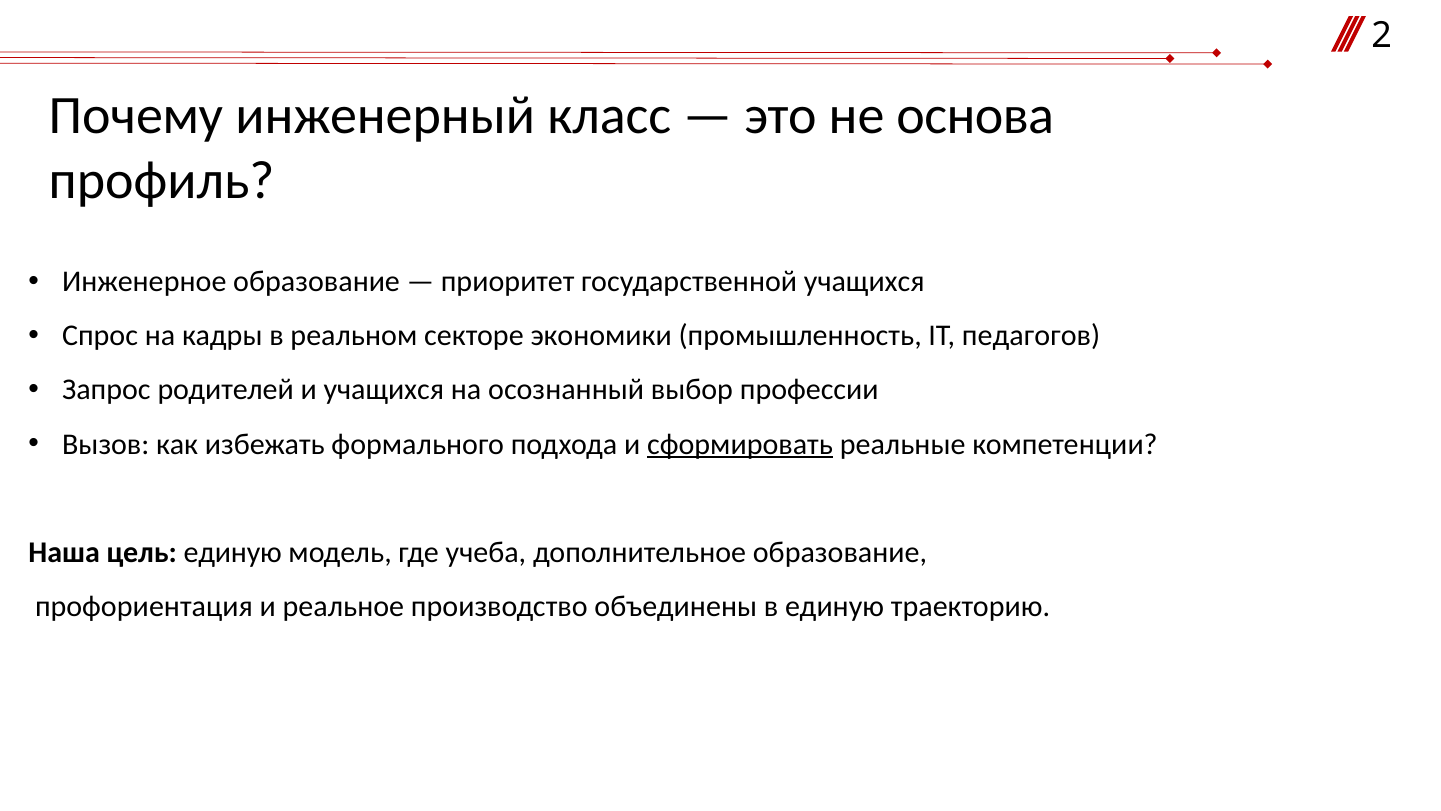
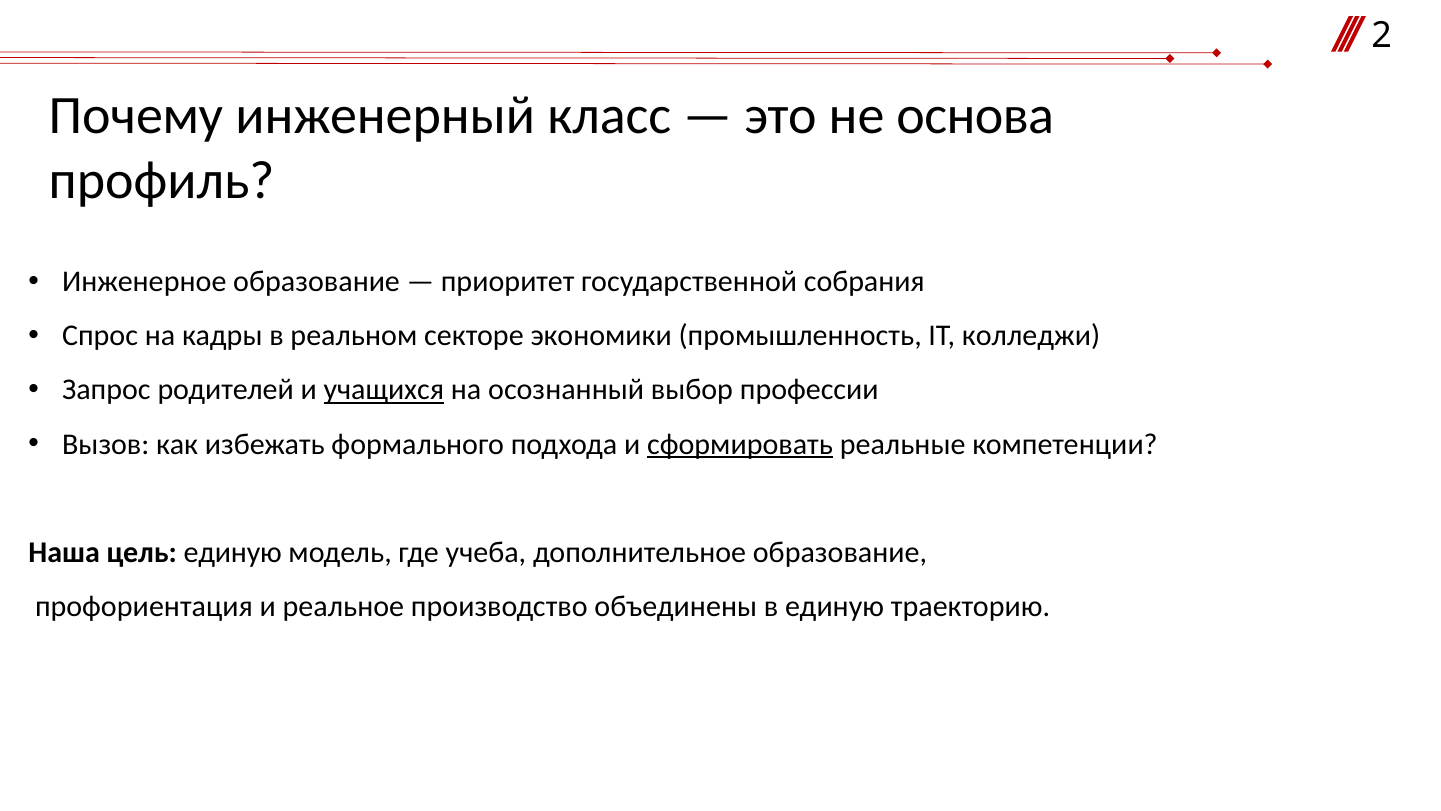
государственной учащихся: учащихся -> собрания (864, 282)
педагогов: педагогов -> колледжи (1031, 336)
учащихся underline: none -> present (384, 390)
